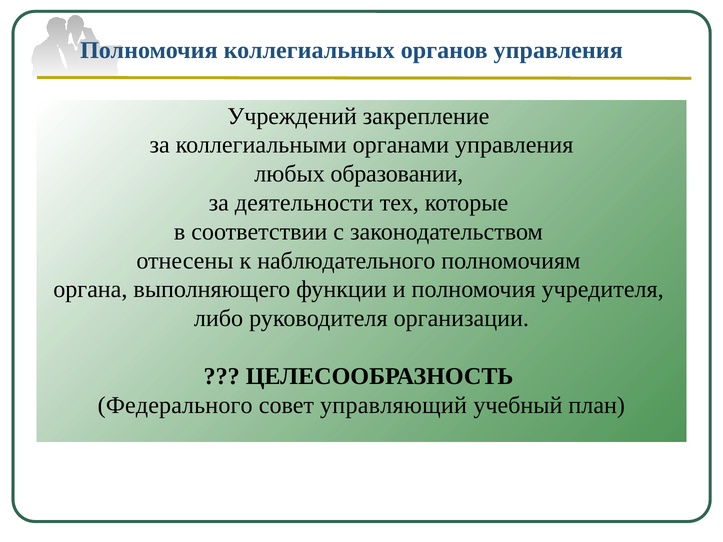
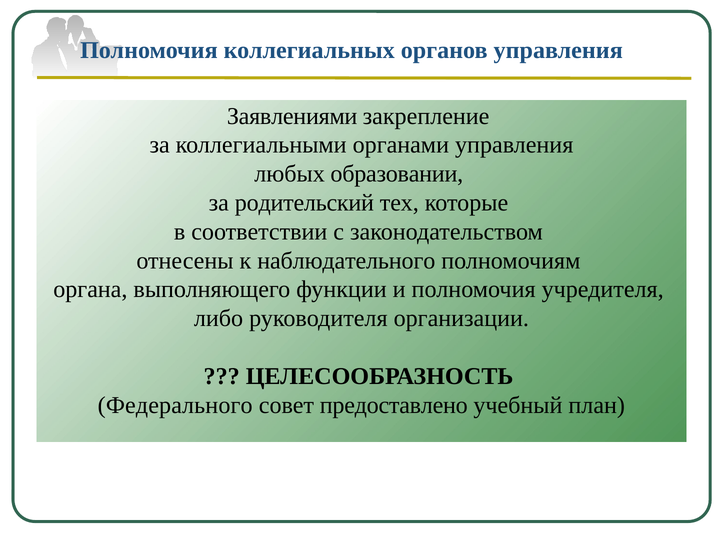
Учреждений: Учреждений -> Заявлениями (292, 116)
деятельности: деятельности -> родительский (304, 203)
управляющий: управляющий -> предоставлено (394, 405)
